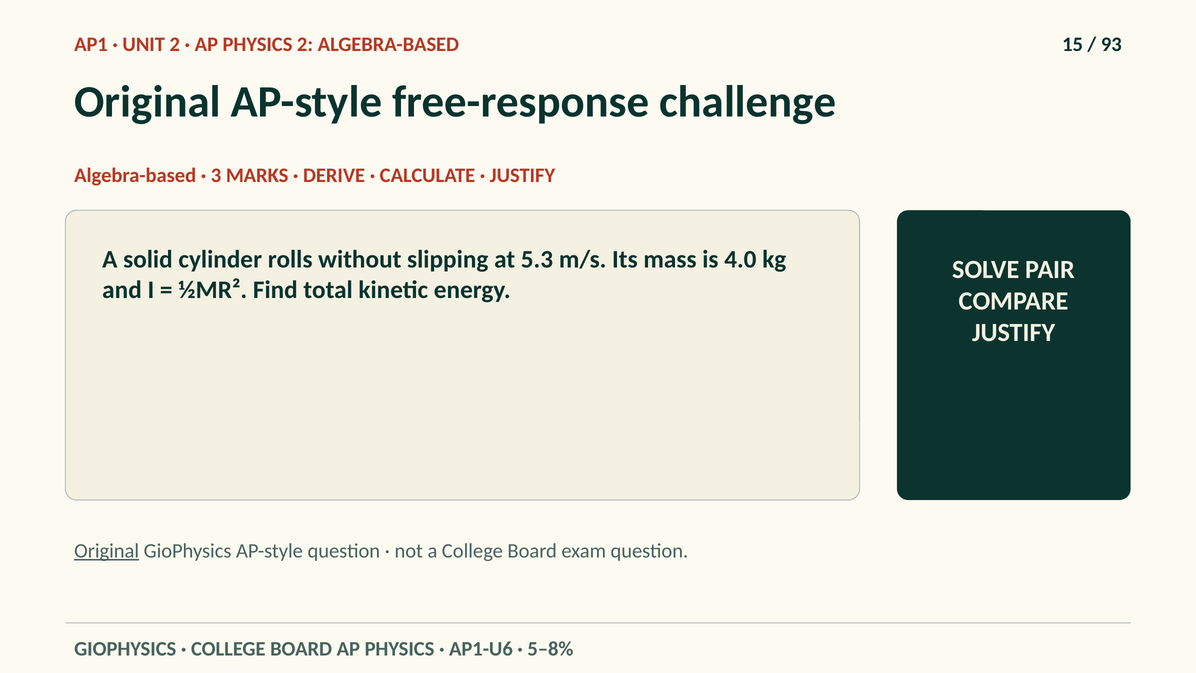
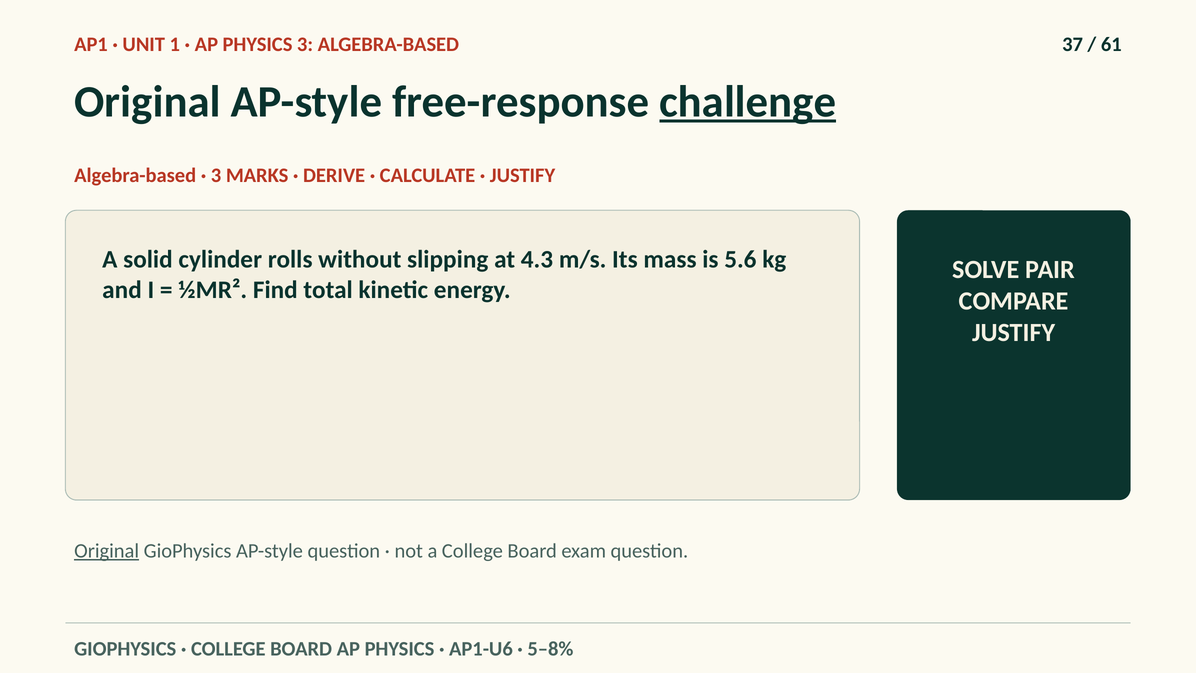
UNIT 2: 2 -> 1 (175, 44)
PHYSICS 2: 2 -> 3 (305, 44)
15: 15 -> 37 (1073, 44)
93: 93 -> 61 (1111, 44)
challenge underline: none -> present (748, 102)
5.3: 5.3 -> 4.3 (537, 260)
4.0: 4.0 -> 5.6 (740, 260)
